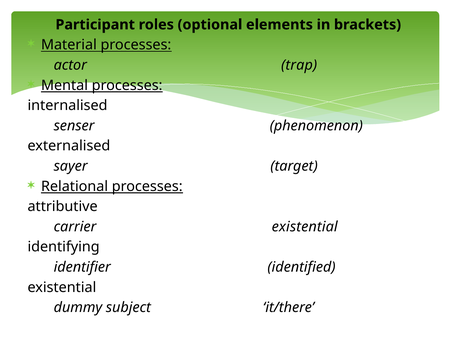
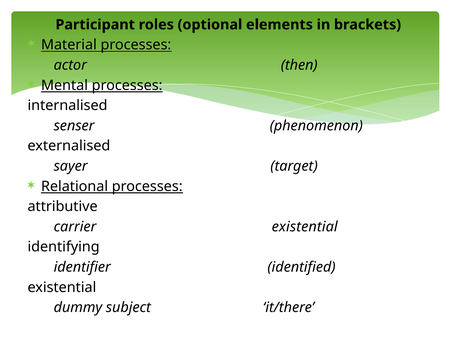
trap: trap -> then (299, 65)
